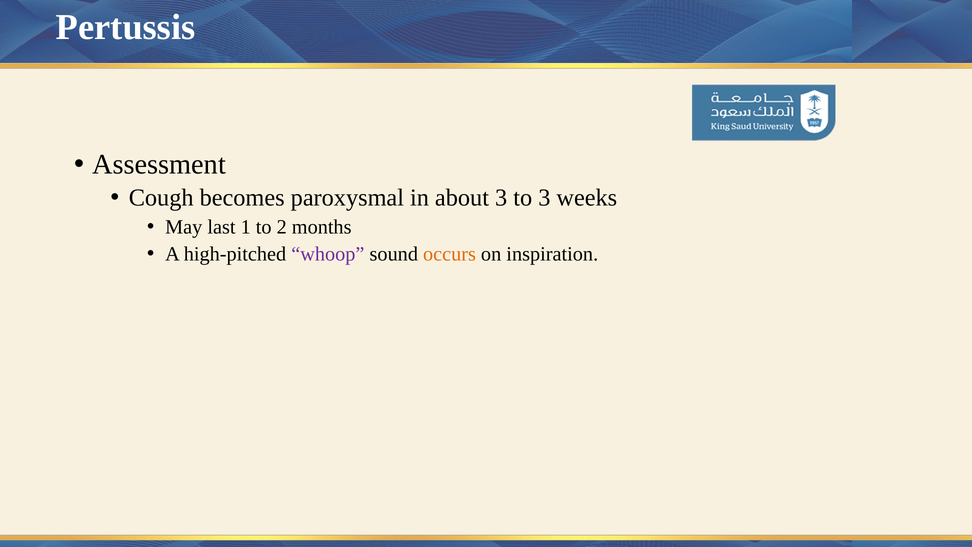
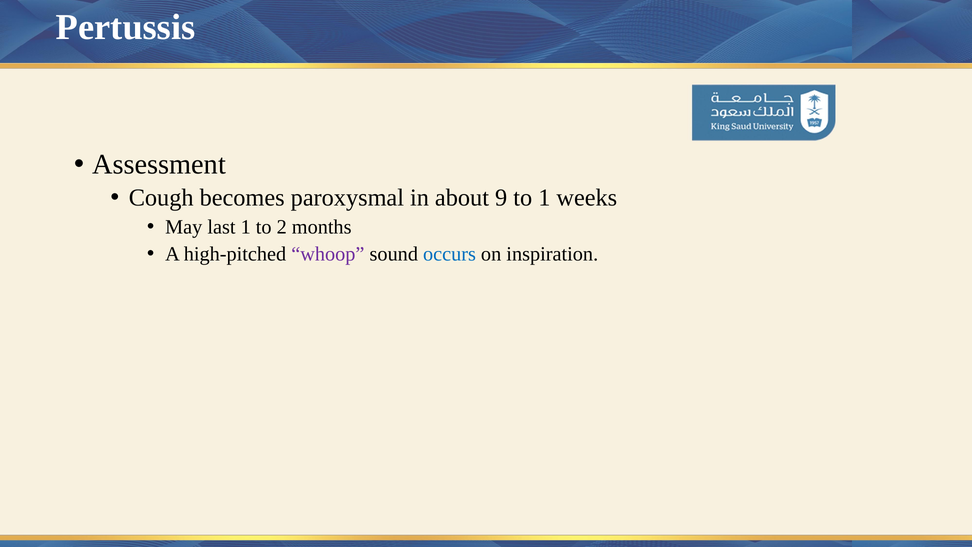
about 3: 3 -> 9 (501, 198)
to 3: 3 -> 1 (544, 198)
occurs colour: orange -> blue (450, 254)
